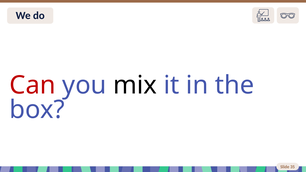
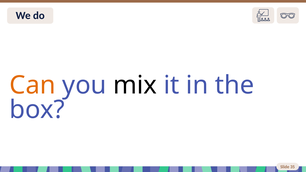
Can colour: red -> orange (33, 85)
